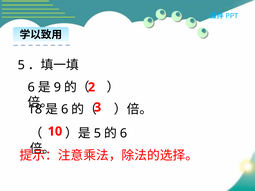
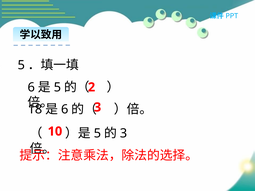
9: 9 -> 5 (57, 87)
6: 6 -> 3 (123, 134)
